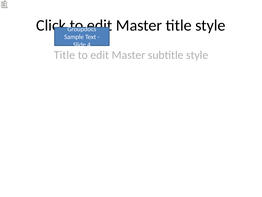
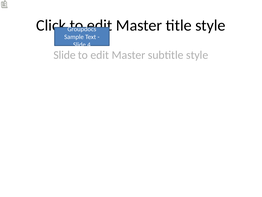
Title: Title -> Slide (65, 55)
